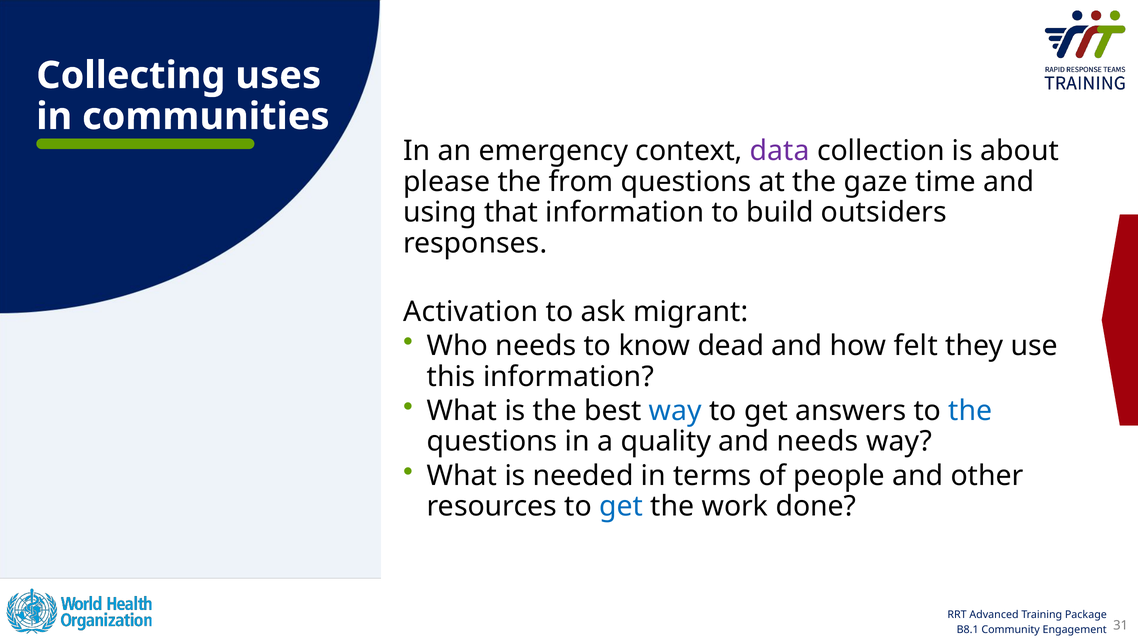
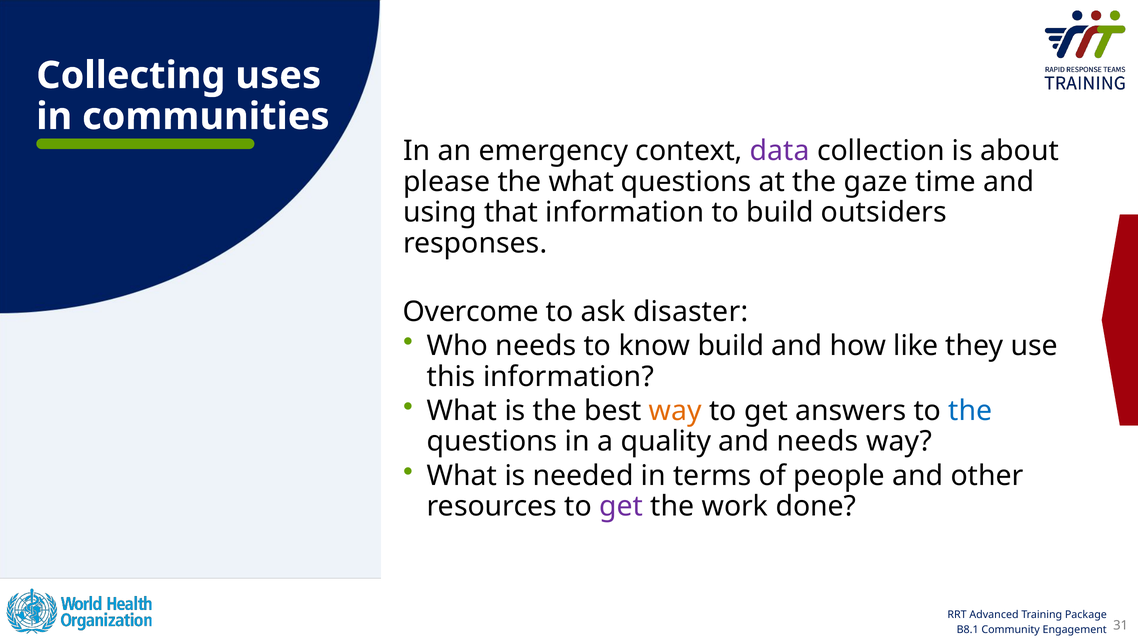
the from: from -> what (581, 182)
Activation: Activation -> Overcome (471, 312)
migrant: migrant -> disaster (691, 312)
know dead: dead -> build (731, 346)
felt: felt -> like (916, 346)
way colour: blue -> orange (675, 411)
get colour: blue -> purple (621, 507)
